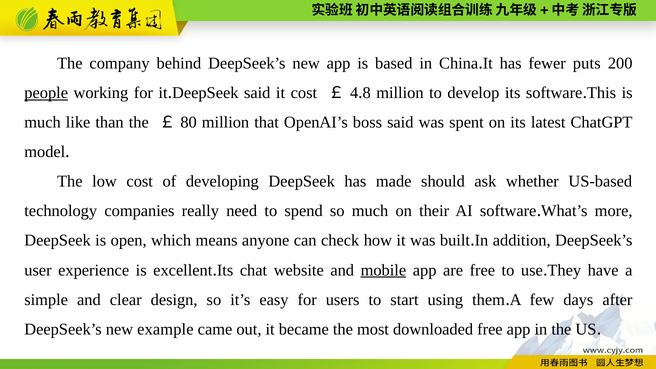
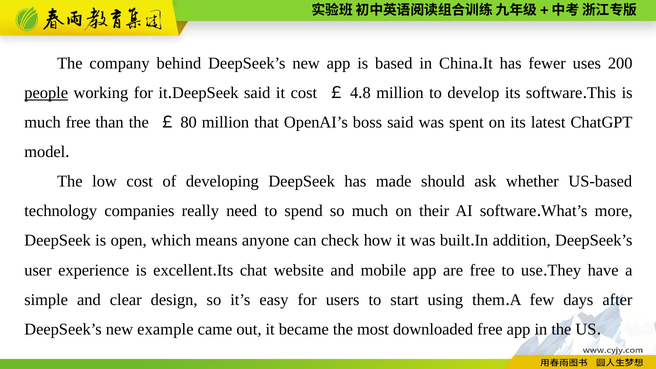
puts: puts -> uses (587, 63)
much like: like -> free (78, 123)
mobile underline: present -> none (383, 270)
